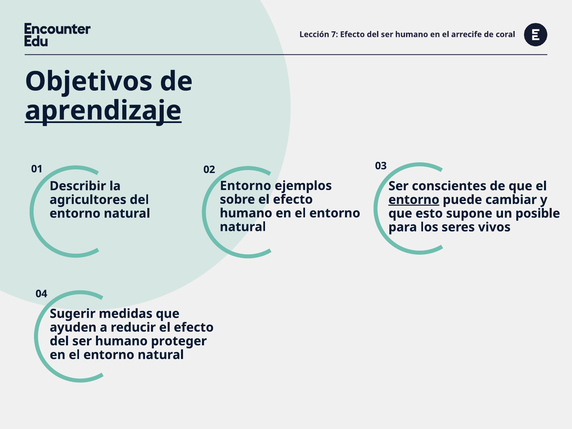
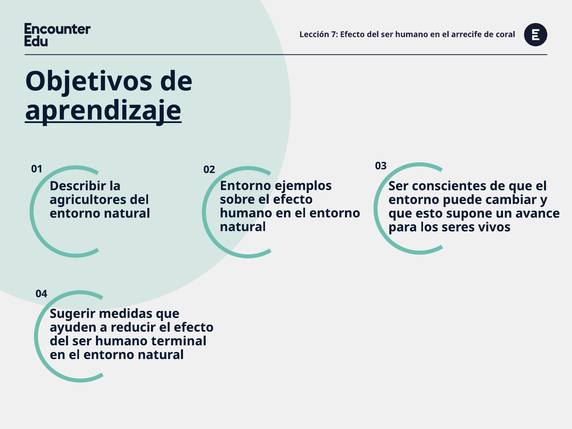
entorno underline: present -> none (414, 200)
posible: posible -> avance (538, 213)
proteger: proteger -> terminal (179, 341)
